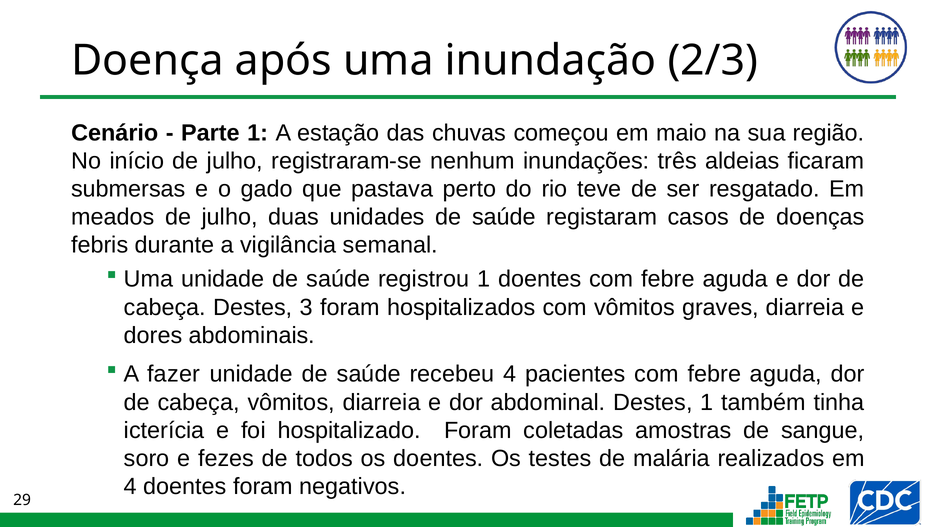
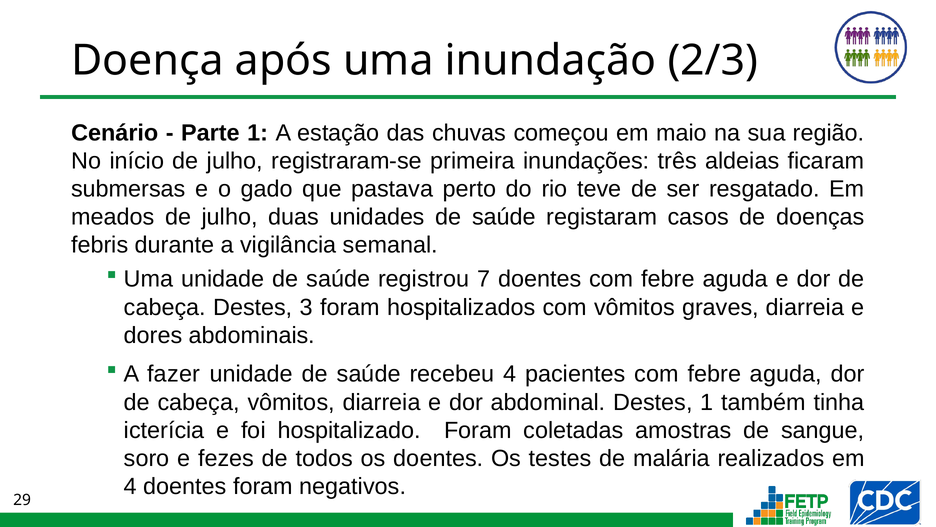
nenhum: nenhum -> primeira (473, 161)
registrou 1: 1 -> 7 (484, 279)
